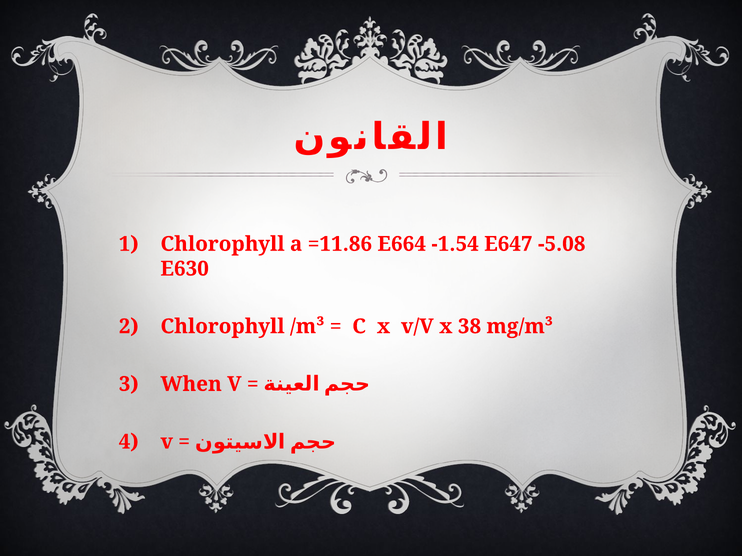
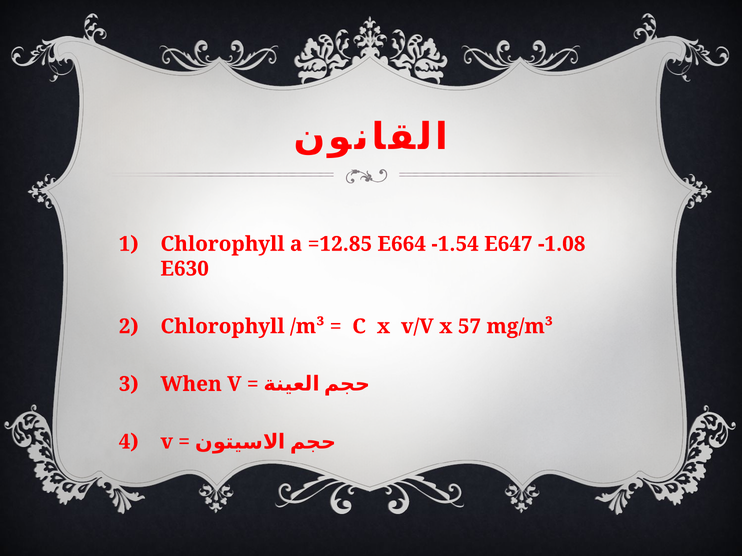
=11.86: =11.86 -> =12.85 (340, 244)
-5.08: -5.08 -> -1.08 (562, 244)
38: 38 -> 57 (469, 327)
